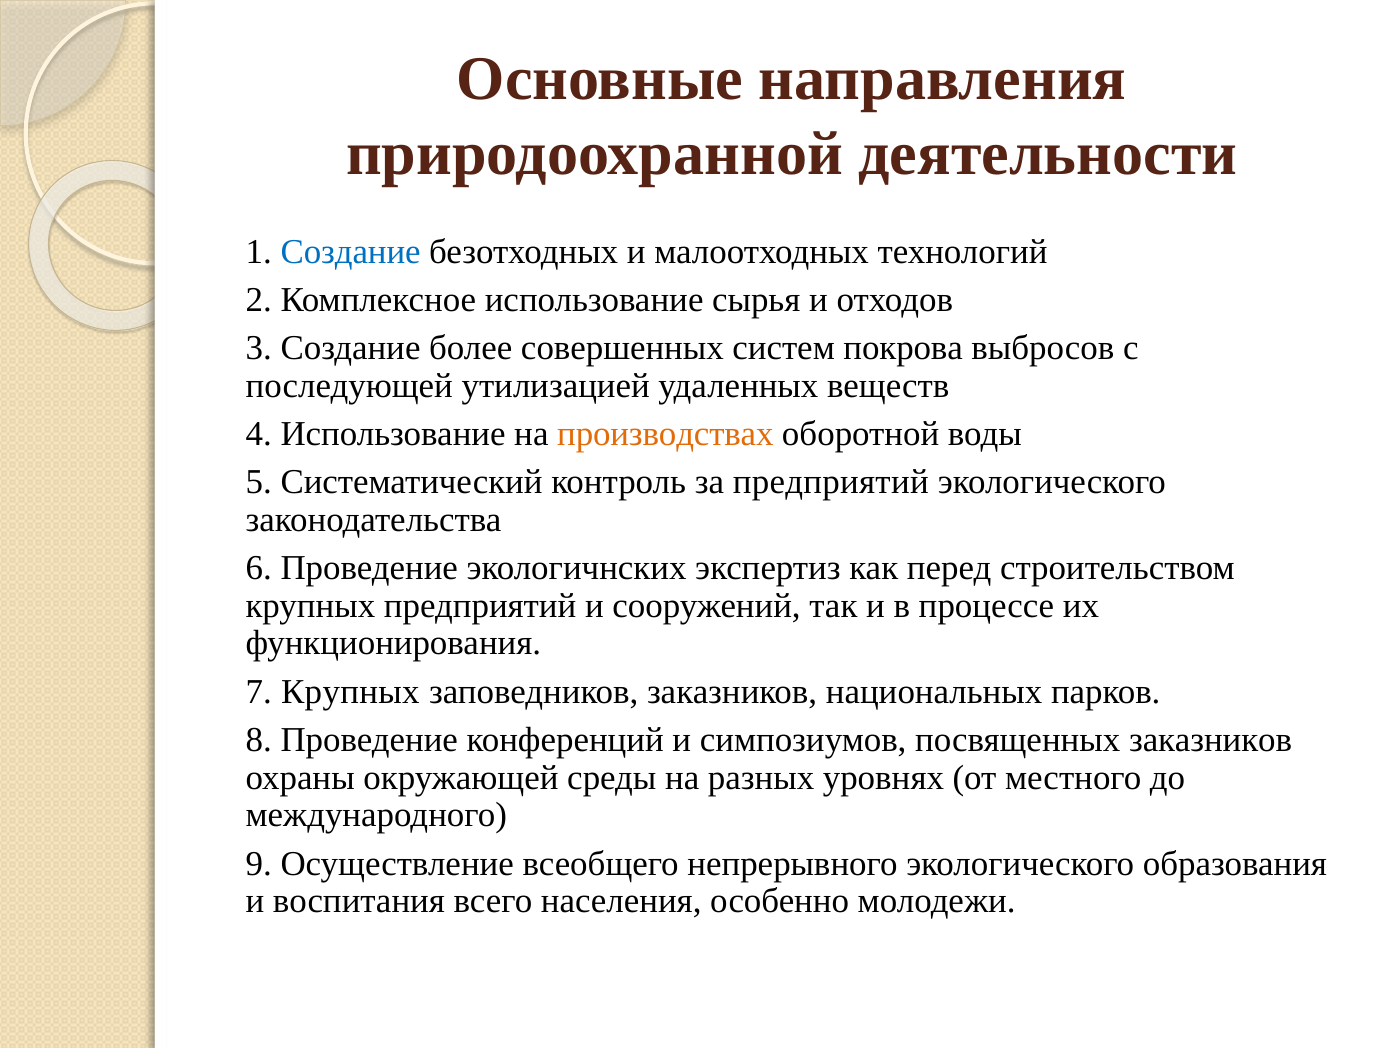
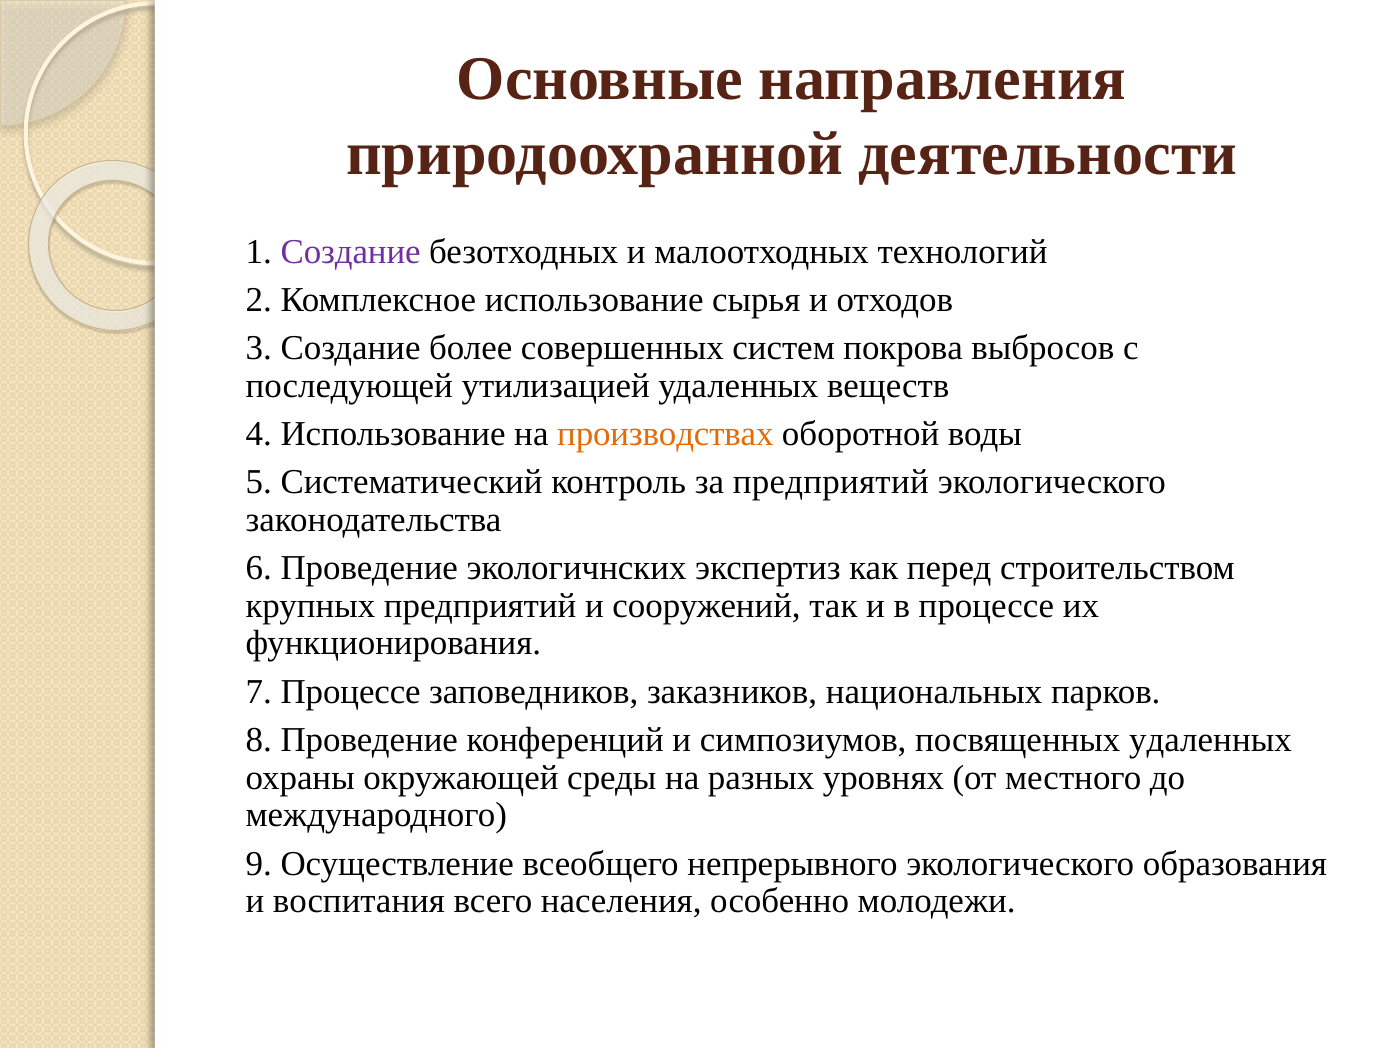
Создание colour: blue -> purple (351, 251)
7 Крупных: Крупных -> Процессе (351, 691)
посвященных заказников: заказников -> удаленных (1210, 740)
